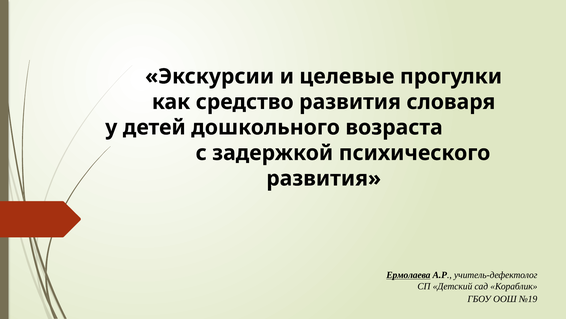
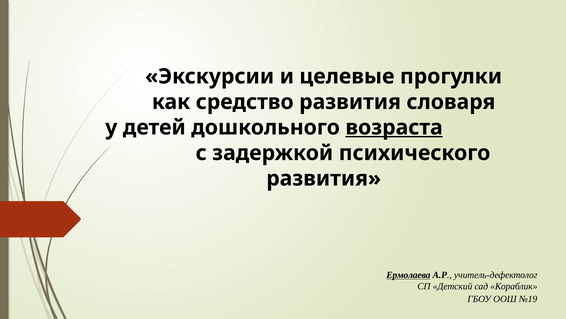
возраста underline: none -> present (394, 127)
